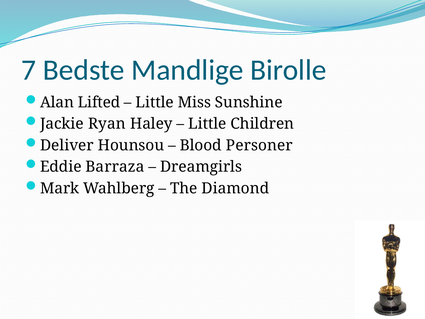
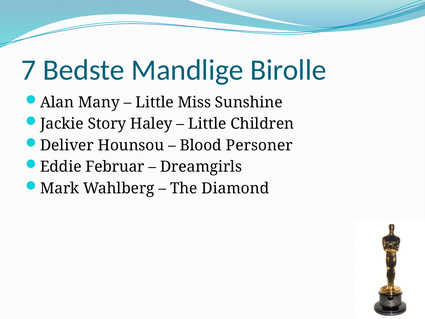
Lifted: Lifted -> Many (99, 102)
Ryan: Ryan -> Story (107, 124)
Barraza: Barraza -> Februar (115, 167)
